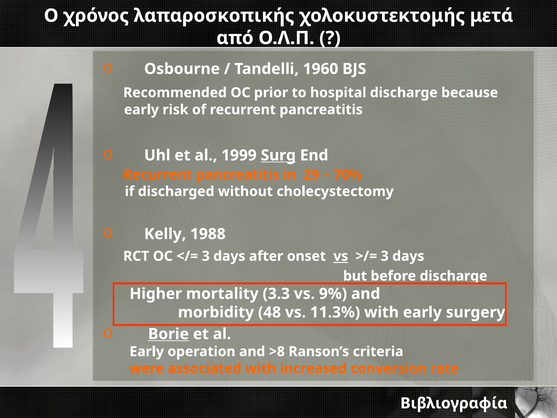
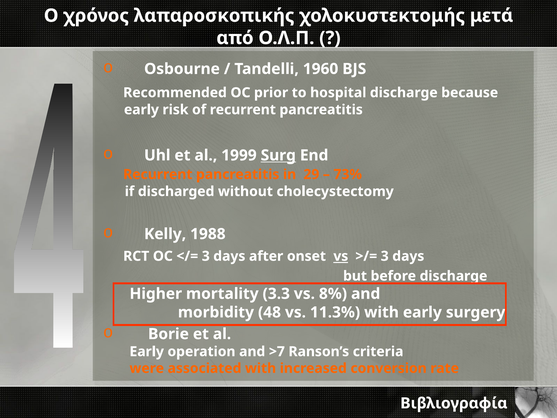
70%: 70% -> 73% (348, 174)
9%: 9% -> 8% (333, 294)
Borie underline: present -> none (168, 334)
>8: >8 -> >7 (277, 351)
